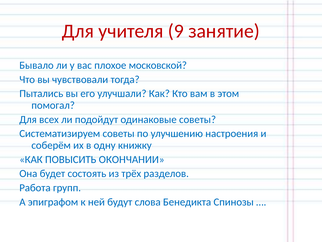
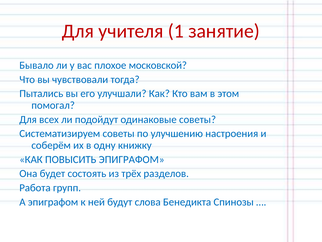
9: 9 -> 1 (176, 31)
ПОВЫСИТЬ ОКОНЧАНИИ: ОКОНЧАНИИ -> ЭПИГРАФОМ (132, 159)
